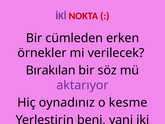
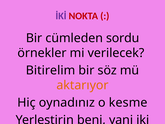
erken: erken -> sordu (123, 38)
Bırakılan: Bırakılan -> Bitirelim (51, 70)
aktarıyor colour: purple -> orange (82, 85)
